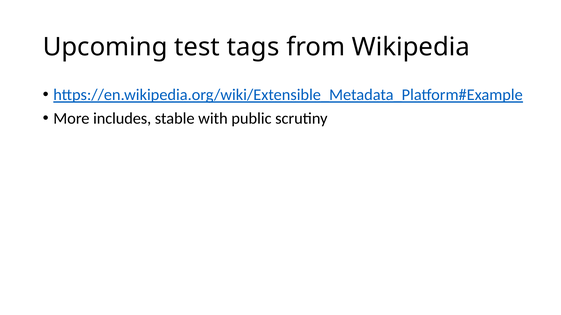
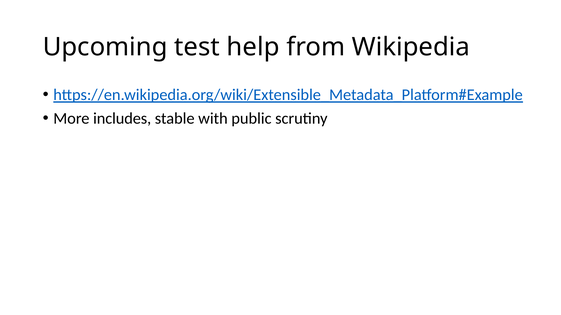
tags: tags -> help (253, 47)
